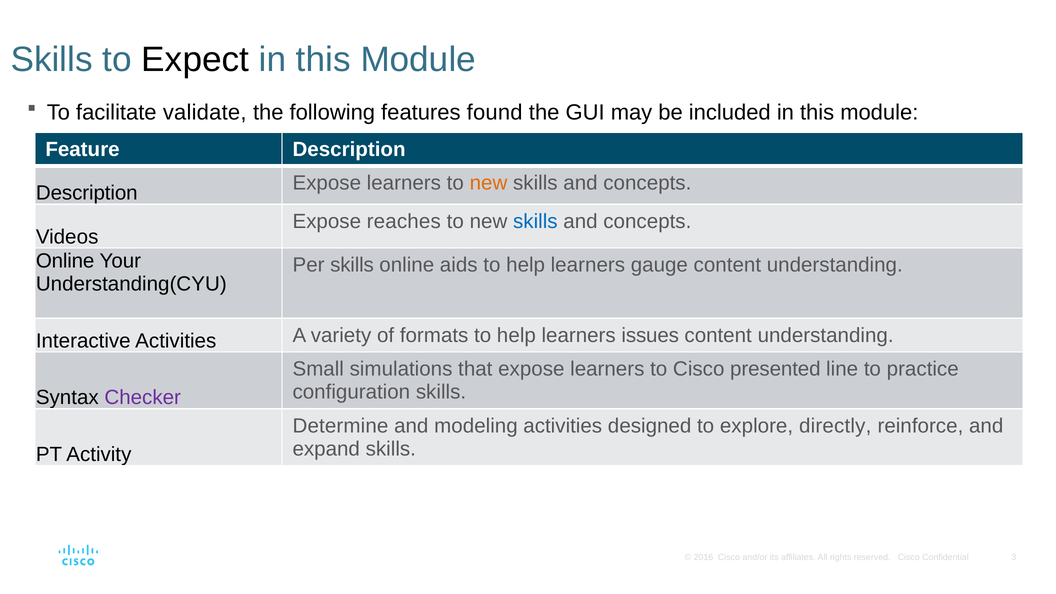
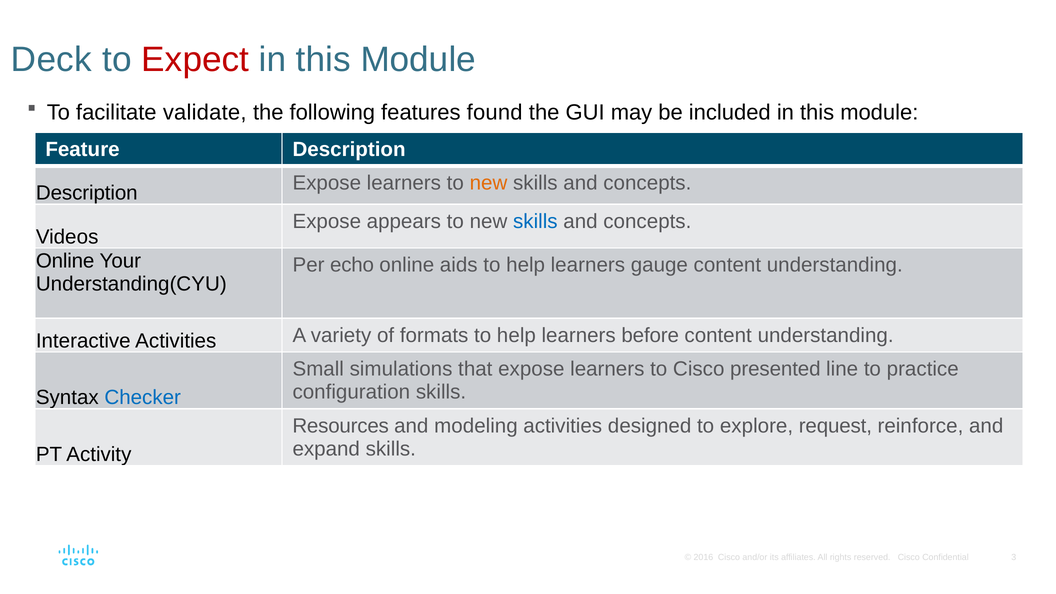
Skills: Skills -> Deck (51, 60)
Expect colour: black -> red (195, 60)
reaches: reaches -> appears (404, 221)
Per skills: skills -> echo (352, 265)
issues: issues -> before (650, 335)
Checker colour: purple -> blue (143, 398)
Determine: Determine -> Resources (341, 426)
directly: directly -> request (835, 426)
